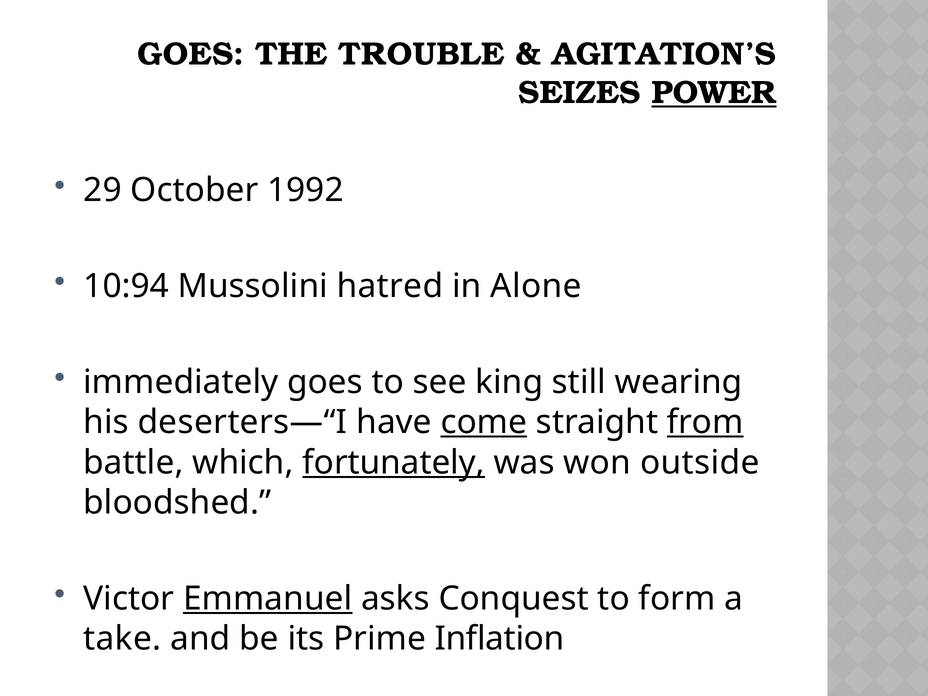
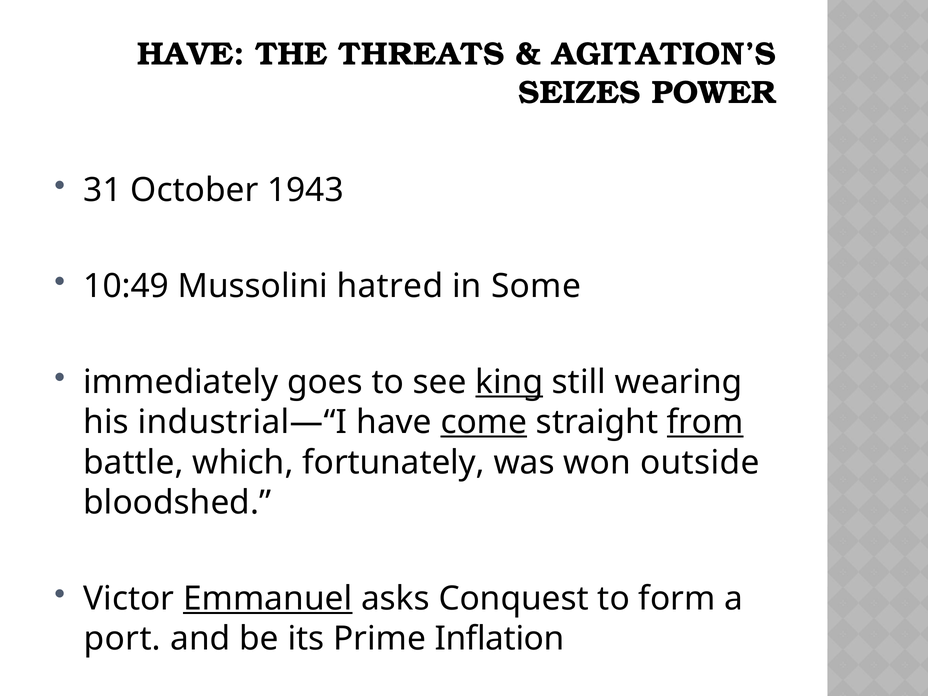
GOES: GOES -> HAVE (191, 54)
TROUBLE: TROUBLE -> THREATS (422, 54)
POWER underline: present -> none (714, 93)
29: 29 -> 31 (103, 190)
1992: 1992 -> 1943 (305, 190)
10:94: 10:94 -> 10:49 (126, 286)
Alone: Alone -> Some (536, 286)
king underline: none -> present (509, 382)
deserters—“I: deserters—“I -> industrial—“I (242, 422)
fortunately underline: present -> none (394, 462)
take: take -> port (122, 639)
